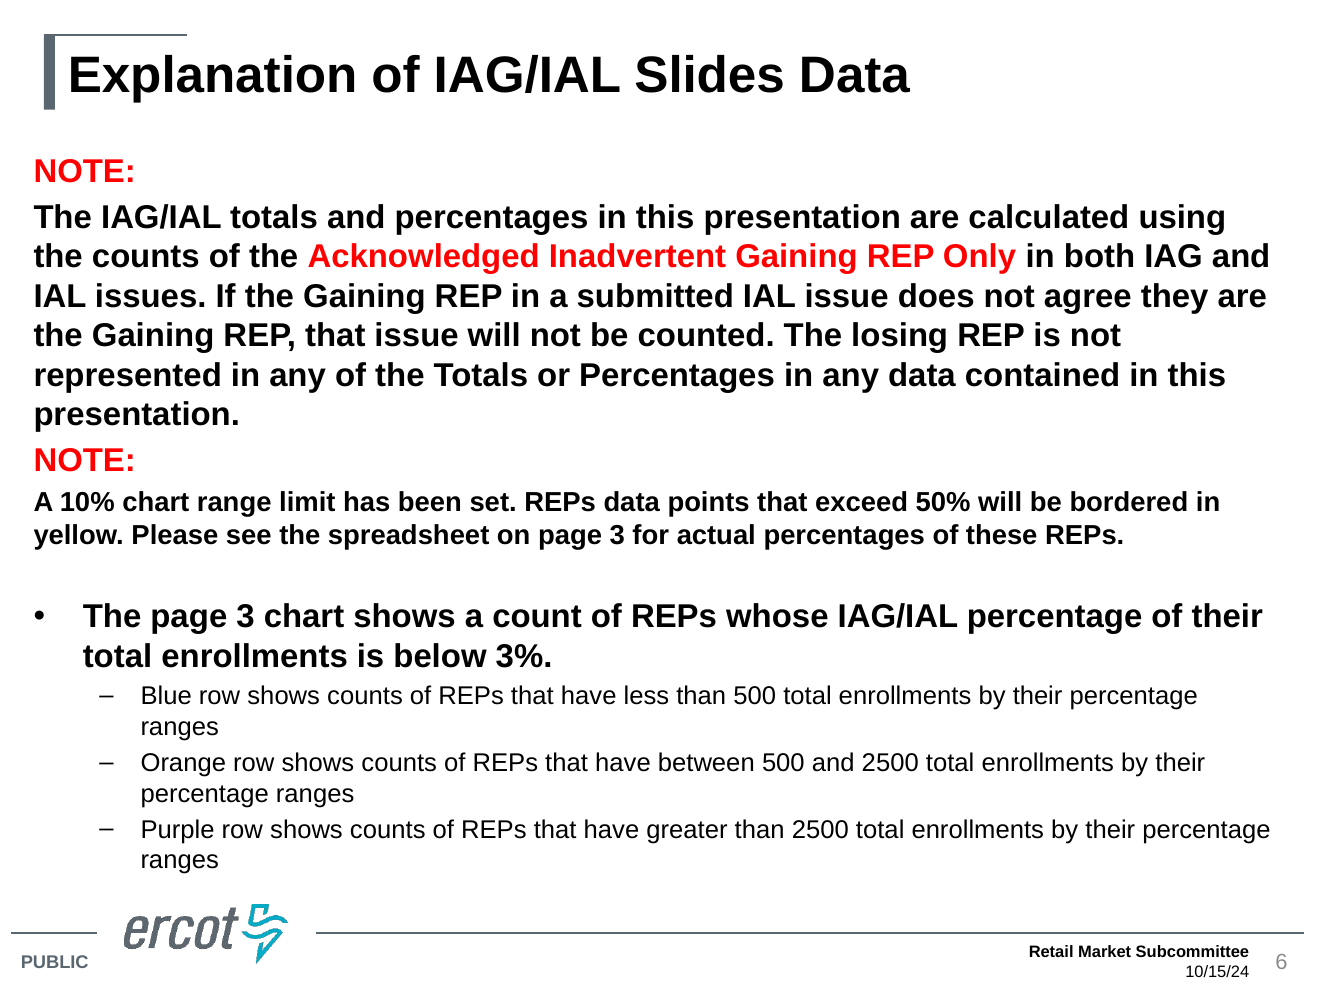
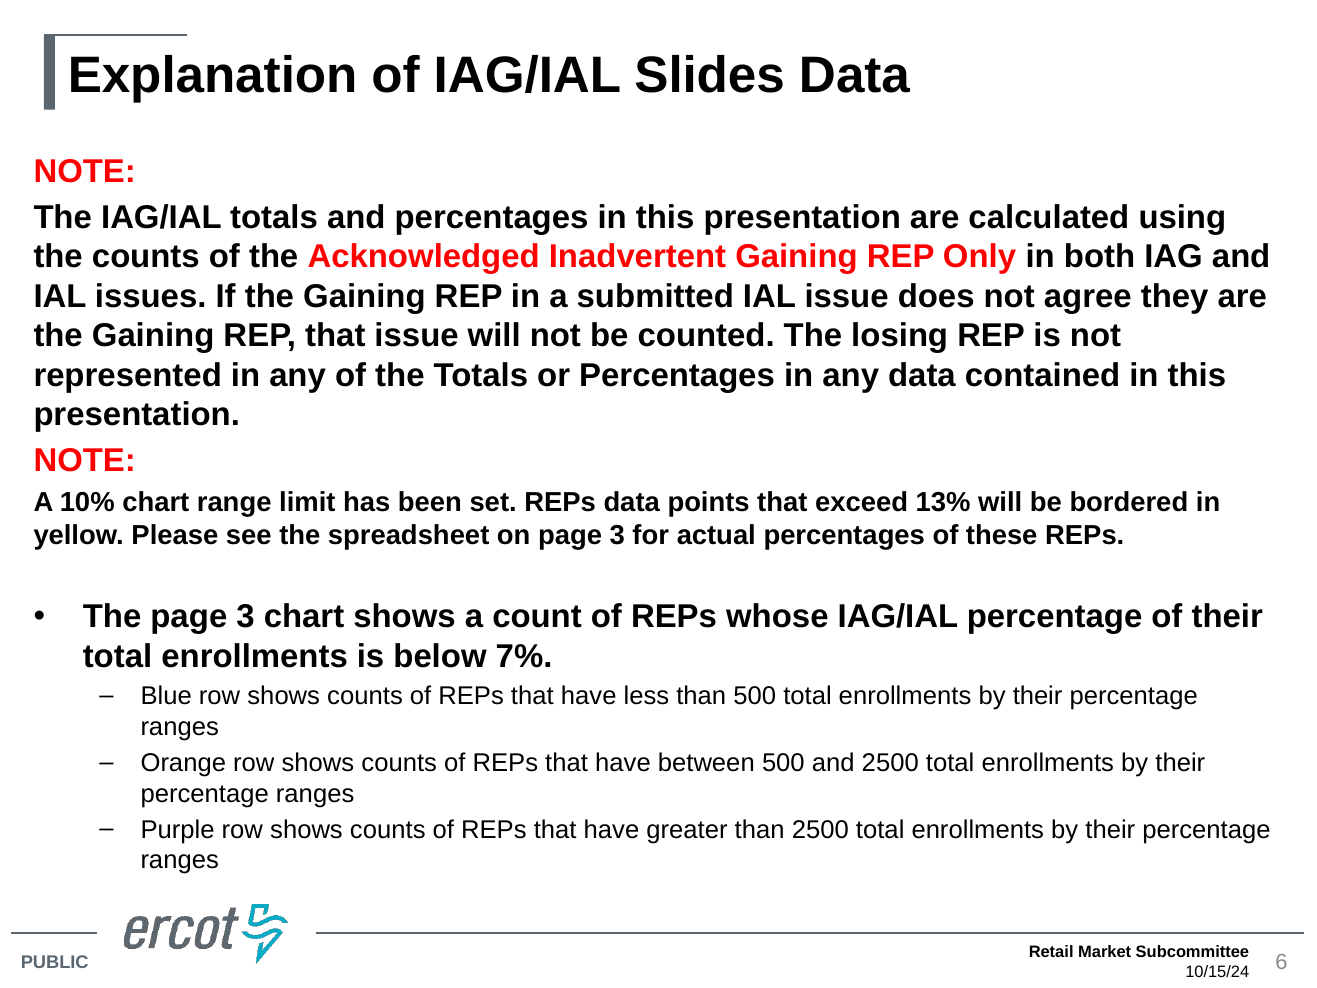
50%: 50% -> 13% (943, 502)
3%: 3% -> 7% (524, 656)
